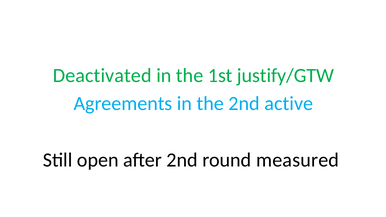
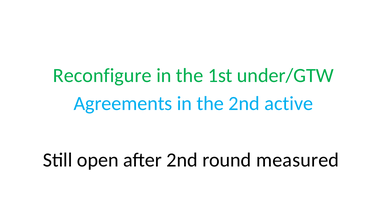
Deactivated: Deactivated -> Reconfigure (102, 76)
justify/GTW: justify/GTW -> under/GTW (285, 76)
